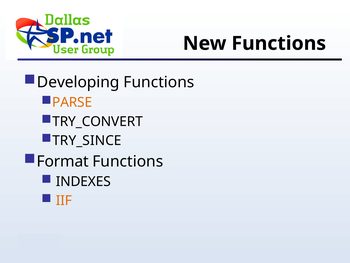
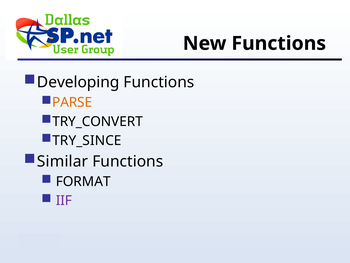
Format: Format -> Similar (63, 161)
INDEXES: INDEXES -> FORMAT (83, 181)
IIF colour: orange -> purple (64, 200)
